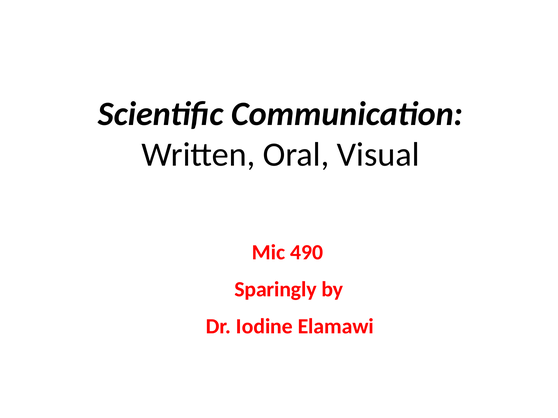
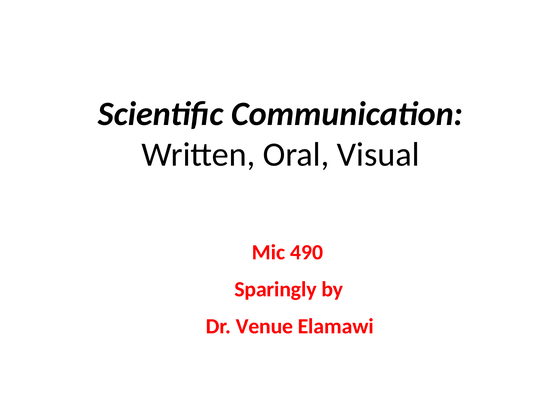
Iodine: Iodine -> Venue (265, 327)
